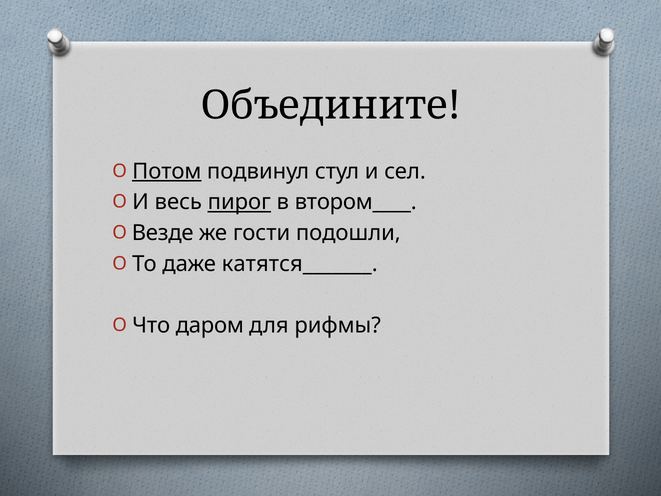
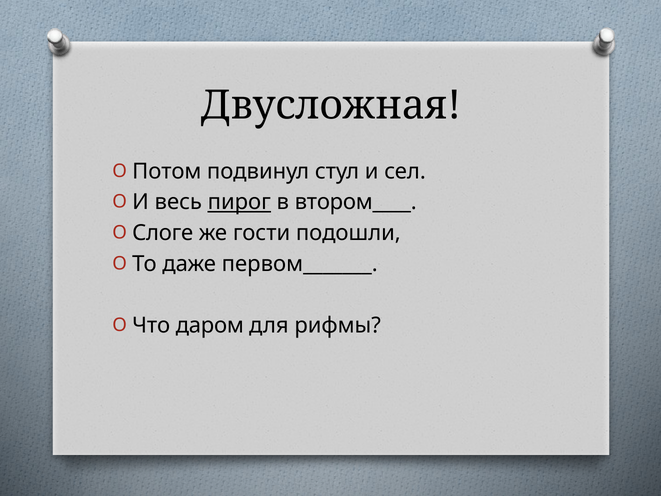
Объедините: Объедините -> Двусложная (331, 105)
Потом underline: present -> none (167, 171)
Везде: Везде -> Слоге (163, 233)
катятся_______: катятся_______ -> первом_______ (300, 264)
